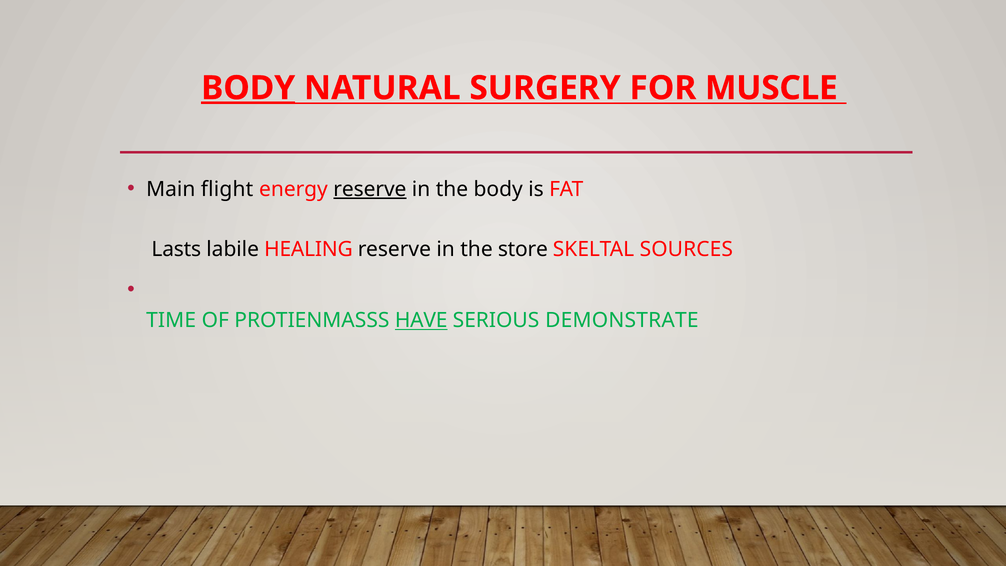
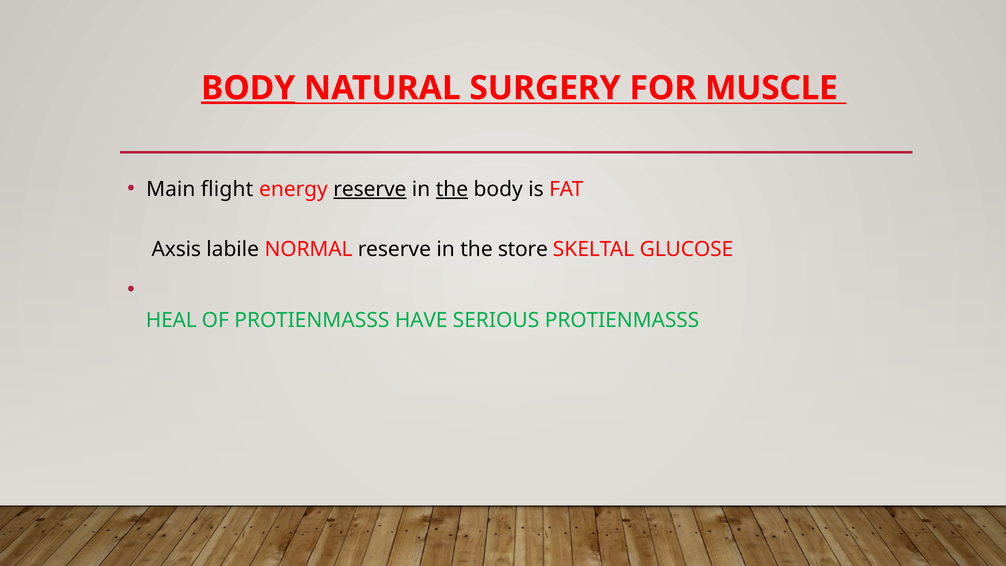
the underline: none -> present (452, 189)
Lasts: Lasts -> Axsis (176, 250)
HEALING: HEALING -> NORMAL (309, 250)
SOURCES: SOURCES -> GLUCOSE (686, 250)
TIME: TIME -> HEAL (171, 320)
HAVE underline: present -> none (421, 320)
SERIOUS DEMONSTRATE: DEMONSTRATE -> PROTIENMASSS (622, 320)
